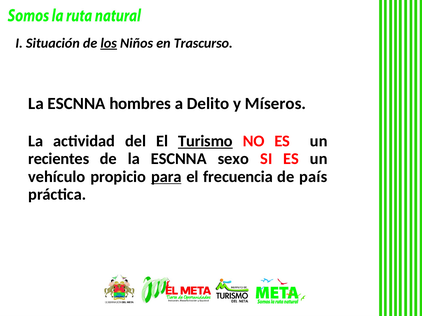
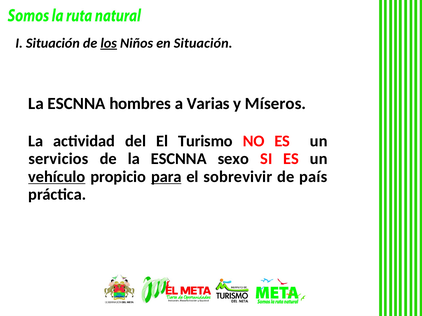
en Trascurso: Trascurso -> Situación (203, 43)
Delito: Delito -> Varias (208, 104)
Turismo underline: present -> none (205, 141)
recientes: recientes -> servicios (58, 159)
vehículo underline: none -> present (57, 177)
frecuencia: frecuencia -> sobrevivir (238, 177)
